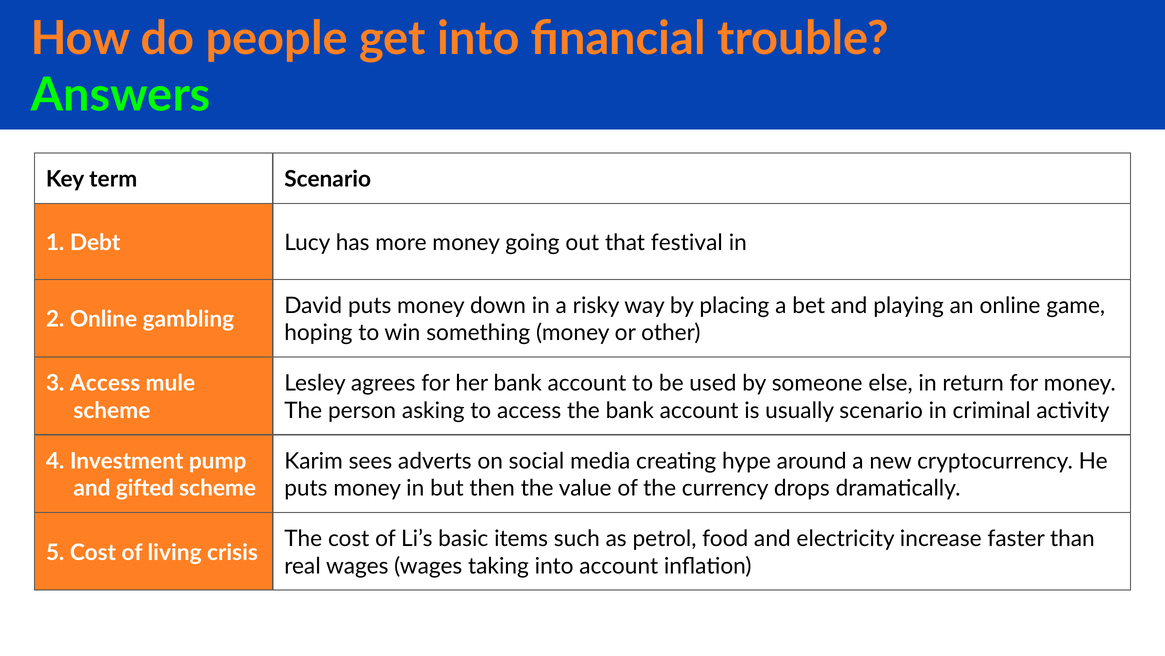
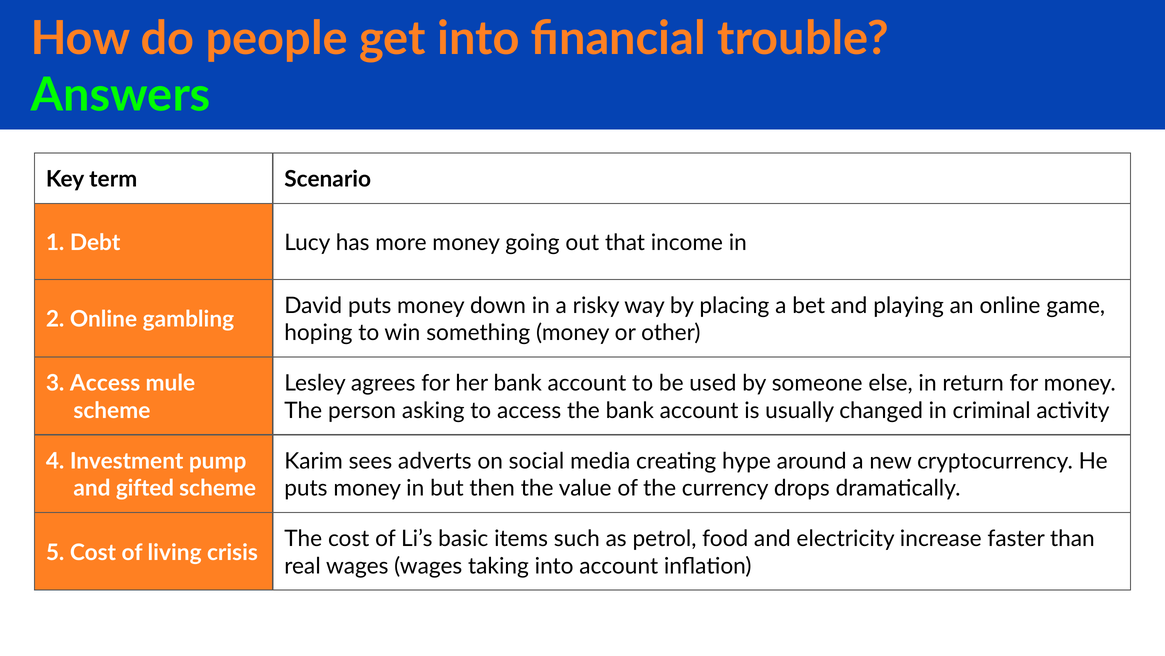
festival: festival -> income (687, 242)
usually scenario: scenario -> changed (881, 410)
